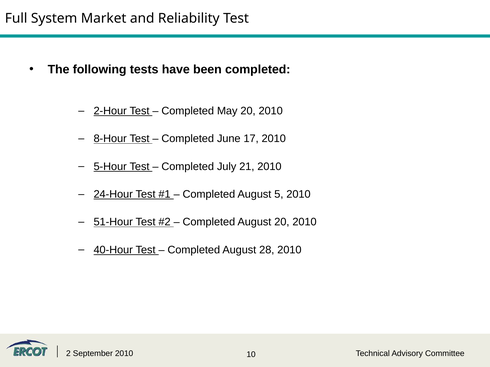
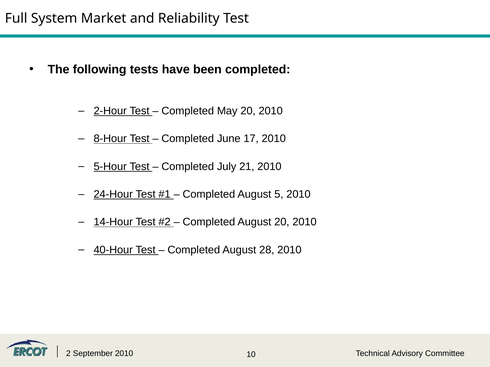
51-Hour: 51-Hour -> 14-Hour (113, 222)
